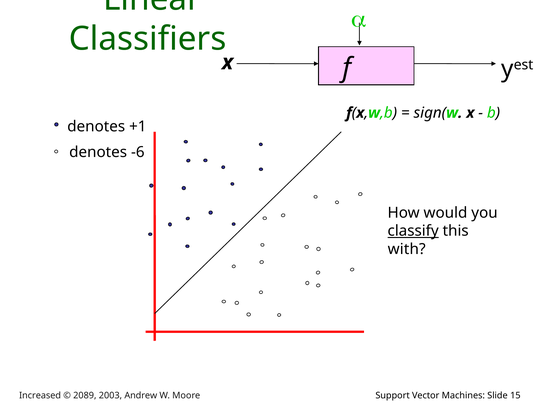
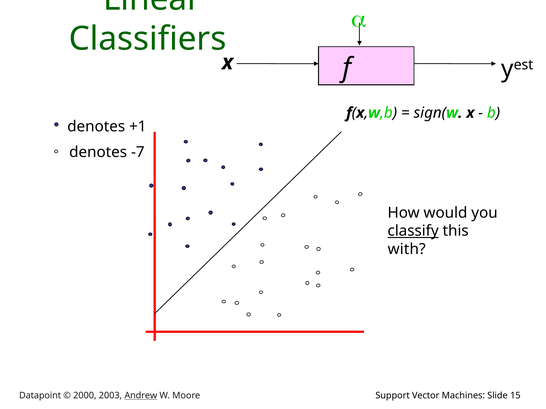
-6: -6 -> -7 (138, 152)
Increased: Increased -> Datapoint (40, 396)
2089: 2089 -> 2000 (85, 396)
Andrew underline: none -> present (141, 396)
